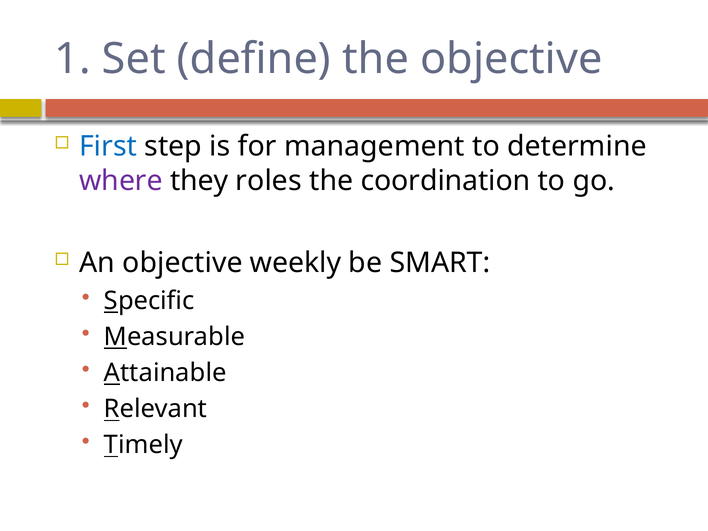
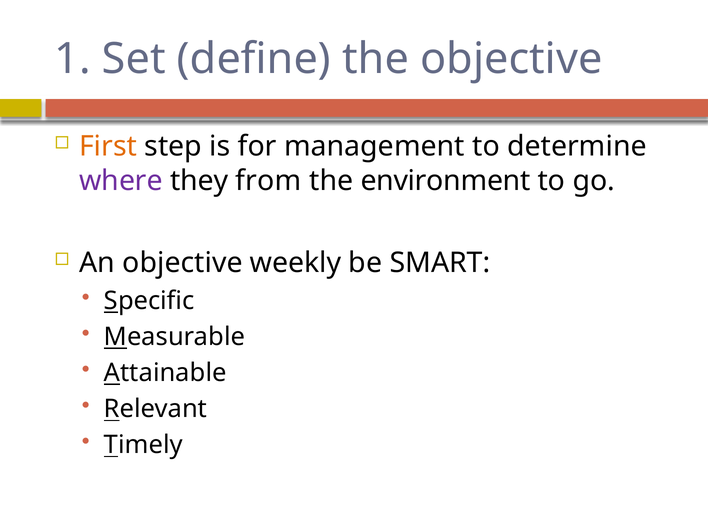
First colour: blue -> orange (108, 146)
roles: roles -> from (269, 181)
coordination: coordination -> environment (446, 181)
